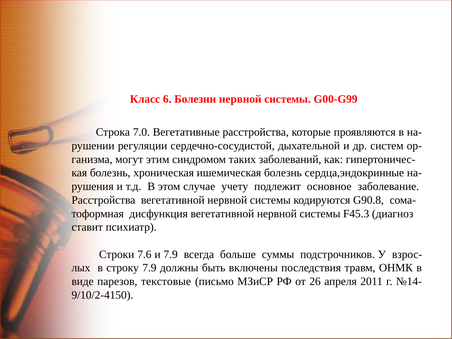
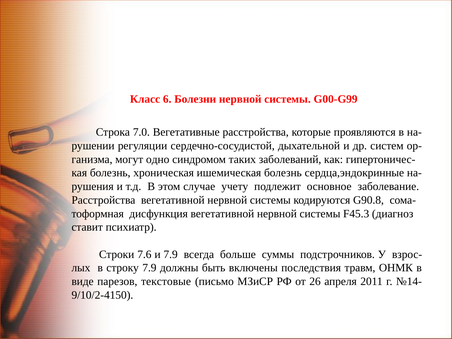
этим: этим -> одно (158, 159)
